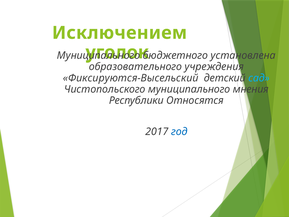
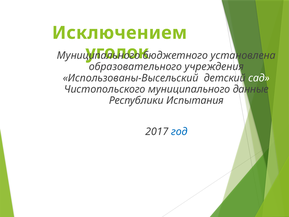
Фиксируются-Высельский: Фиксируются-Высельский -> Использованы-Высельский (131, 78)
сад colour: light blue -> white (259, 78)
мнения: мнения -> данные (251, 89)
Относятся: Относятся -> Испытания (195, 100)
